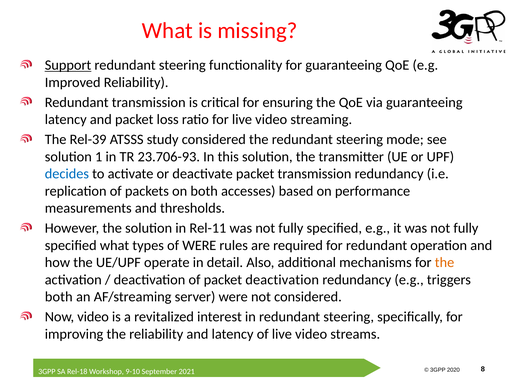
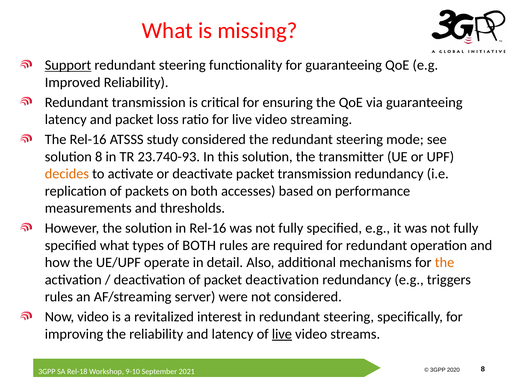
The Rel-39: Rel-39 -> Rel-16 (88, 140)
solution 1: 1 -> 8 (99, 157)
23.706-93: 23.706-93 -> 23.740-93 (169, 157)
decides colour: blue -> orange (67, 174)
in Rel-11: Rel-11 -> Rel-16 (208, 228)
of WERE: WERE -> BOTH (199, 246)
both: both -> rules (59, 297)
live underline: none -> present (282, 334)
